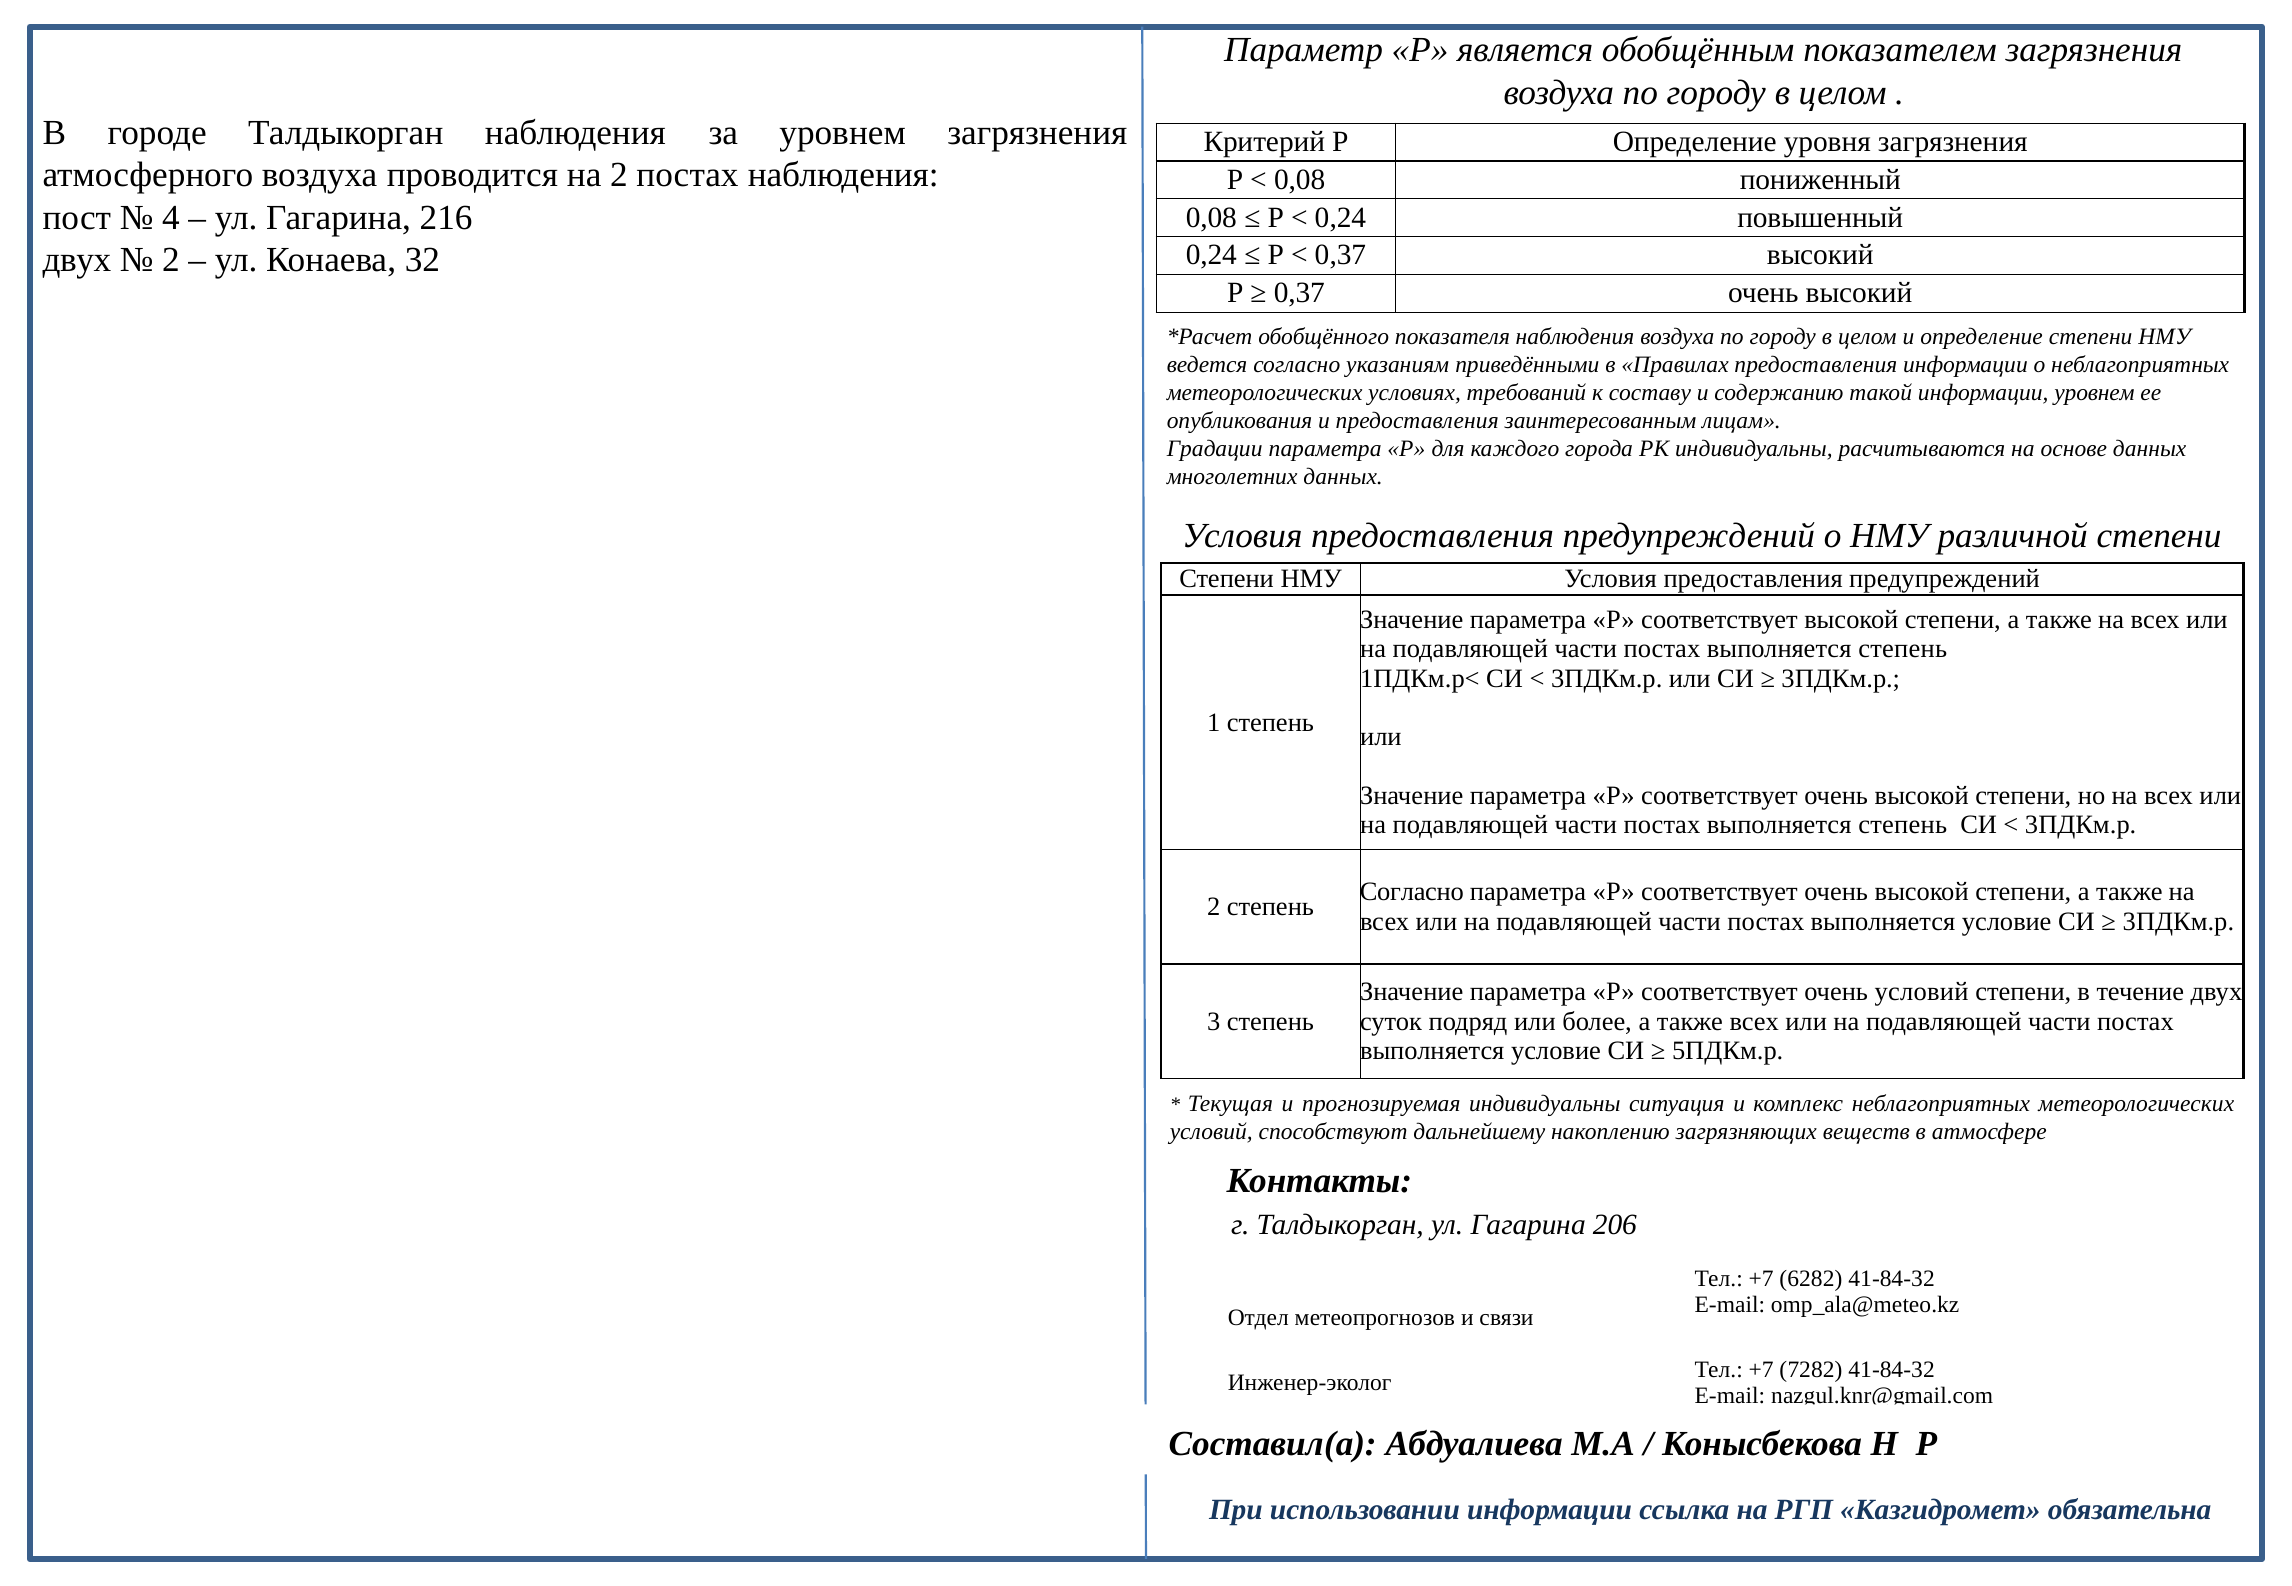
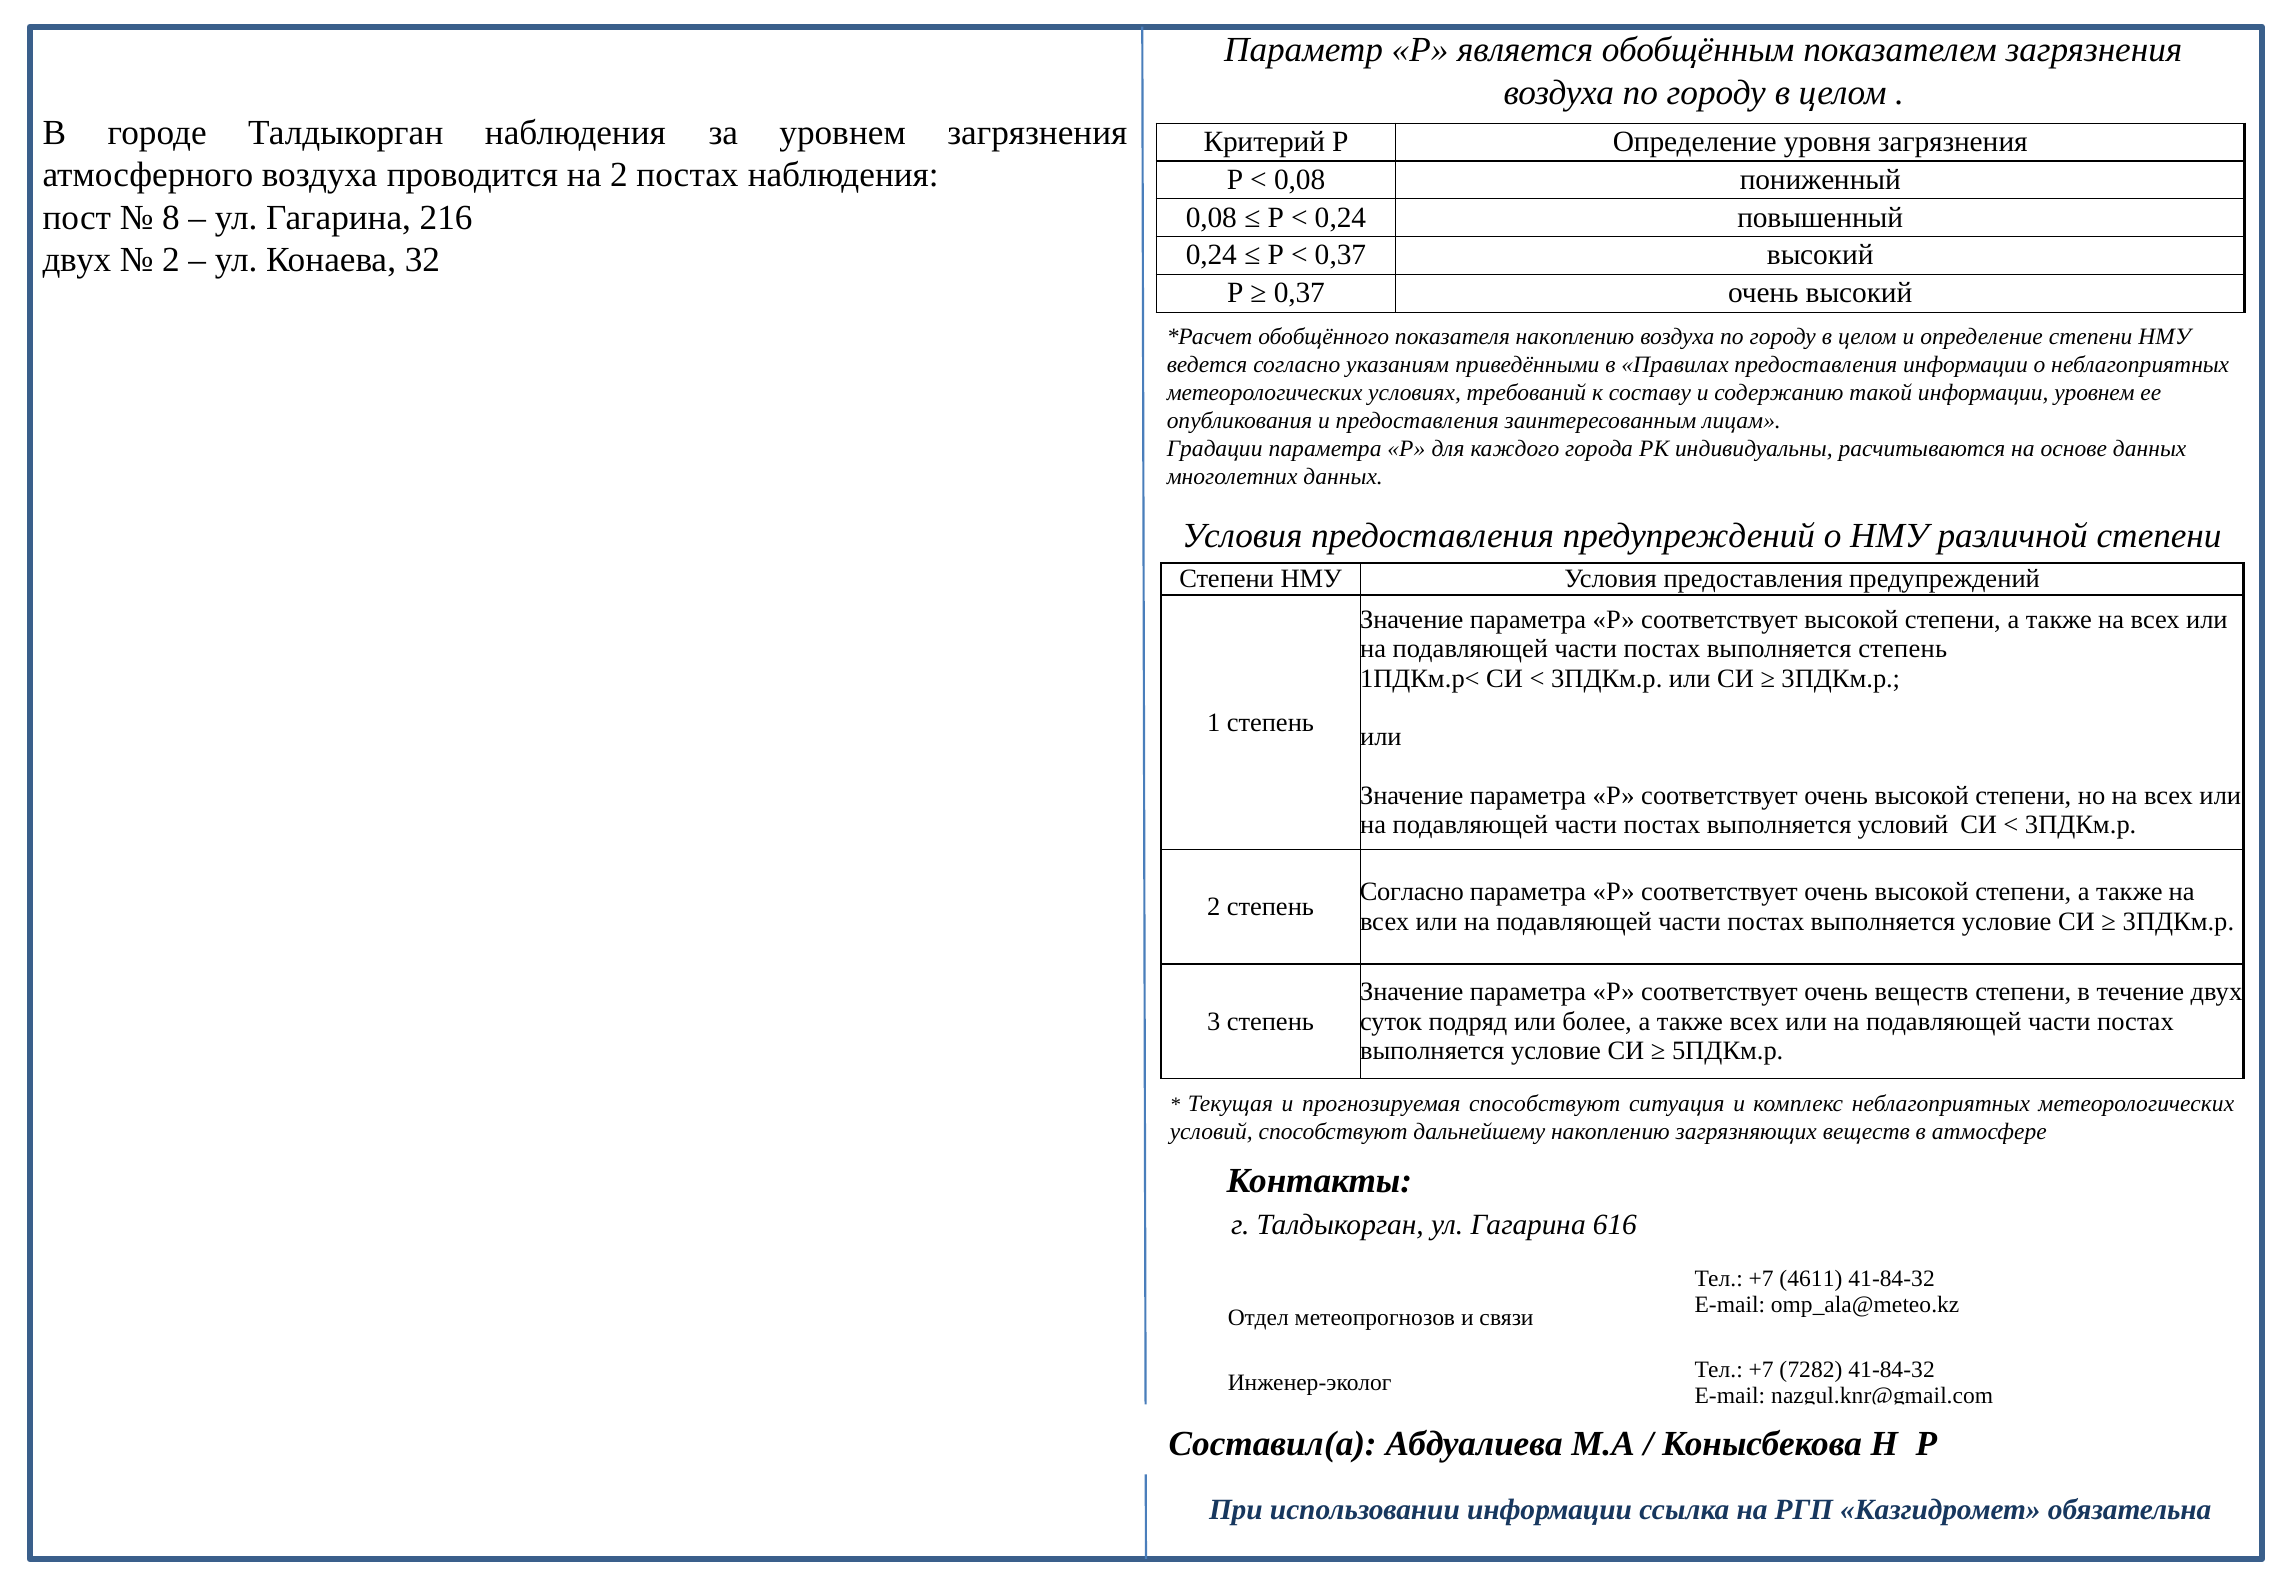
4: 4 -> 8 (171, 218)
показателя наблюдения: наблюдения -> накоплению (1575, 337)
степень: степень -> условий (1903, 825)
очень условий: условий -> веществ (1922, 993)
прогнозируемая индивидуальны: индивидуальны -> способствуют (1545, 1104)
206: 206 -> 616 (1615, 1226)
6282: 6282 -> 4611 (1811, 1279)
